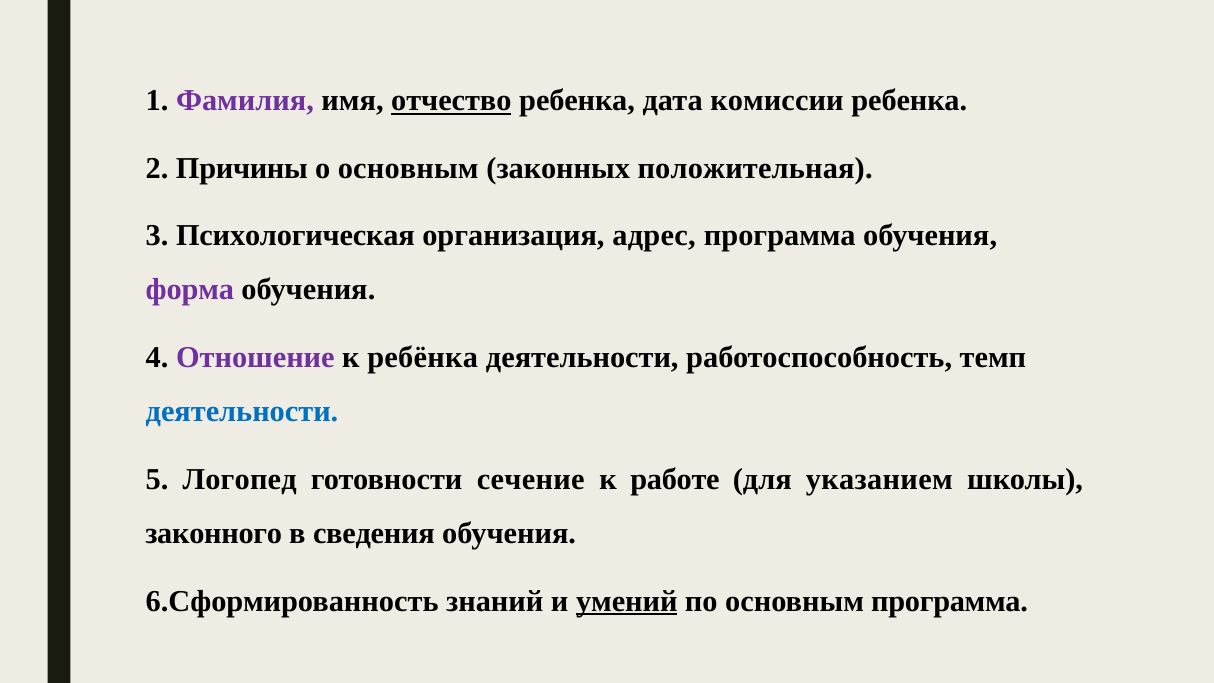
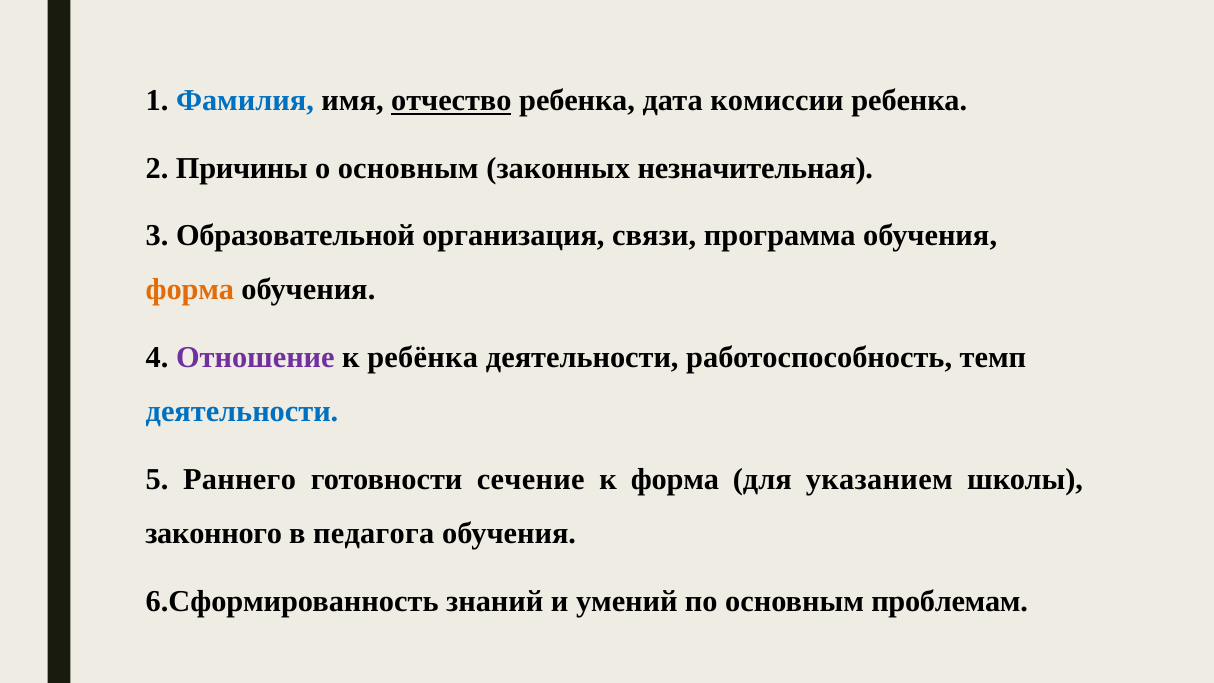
Фамилия colour: purple -> blue (245, 101)
положительная: положительная -> незначительная (755, 168)
Психологическая: Психологическая -> Образовательной (295, 235)
адрес: адрес -> связи (654, 235)
форма colour: purple -> orange (190, 290)
Логопед: Логопед -> Раннего (240, 479)
к работе: работе -> форма (675, 479)
сведения: сведения -> педагога (374, 534)
умений underline: present -> none (627, 601)
основным программа: программа -> проблемам (950, 601)
